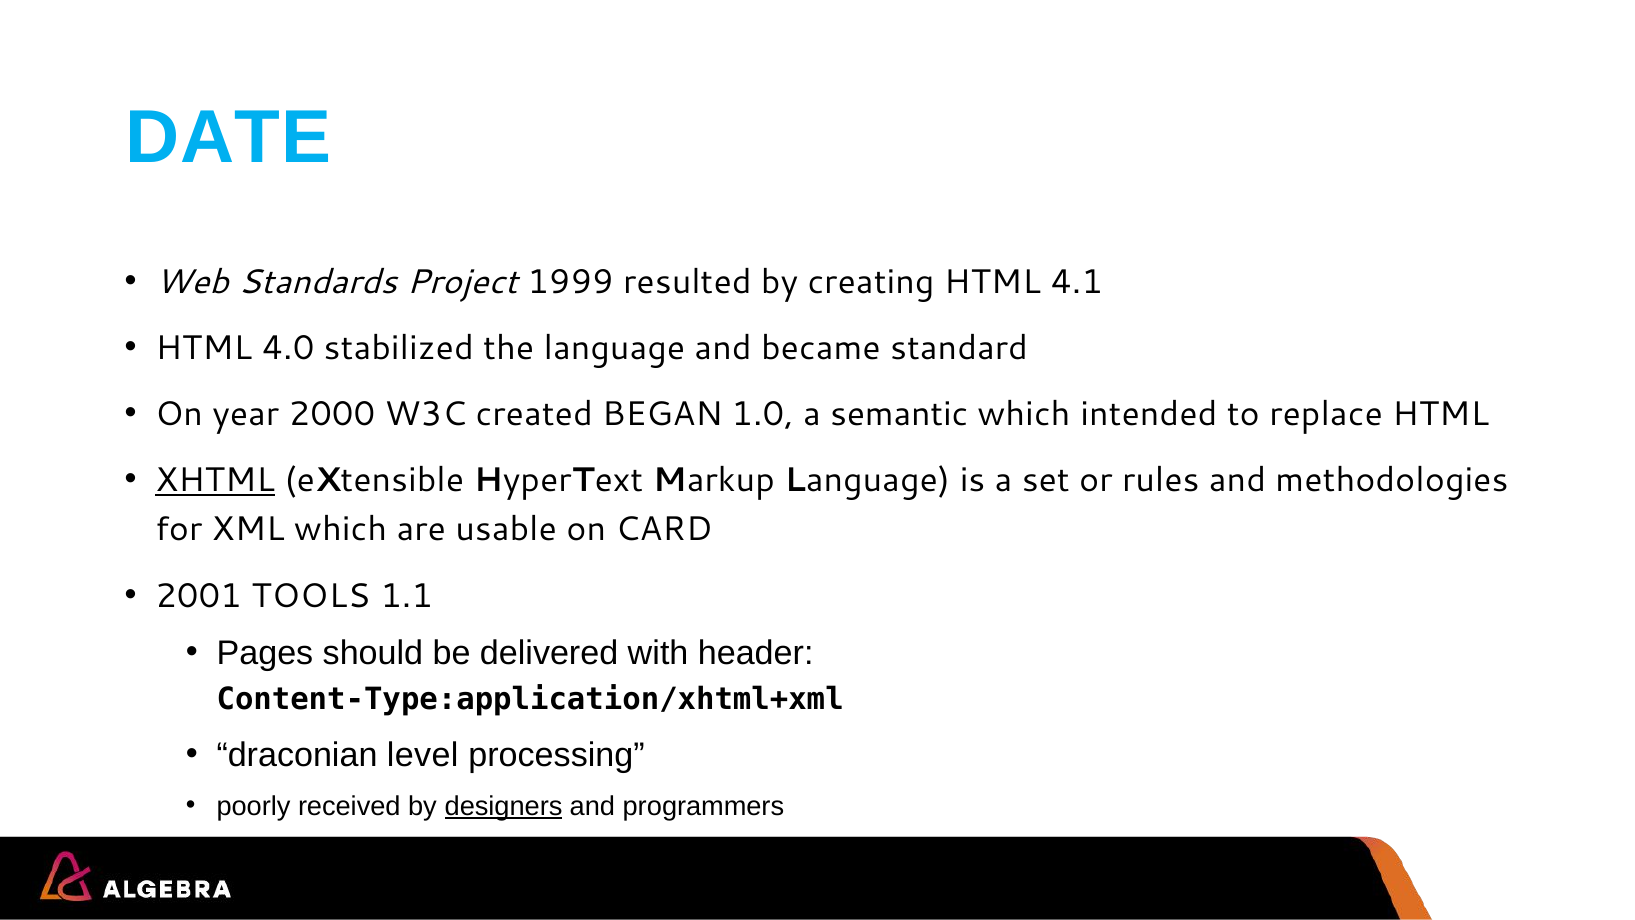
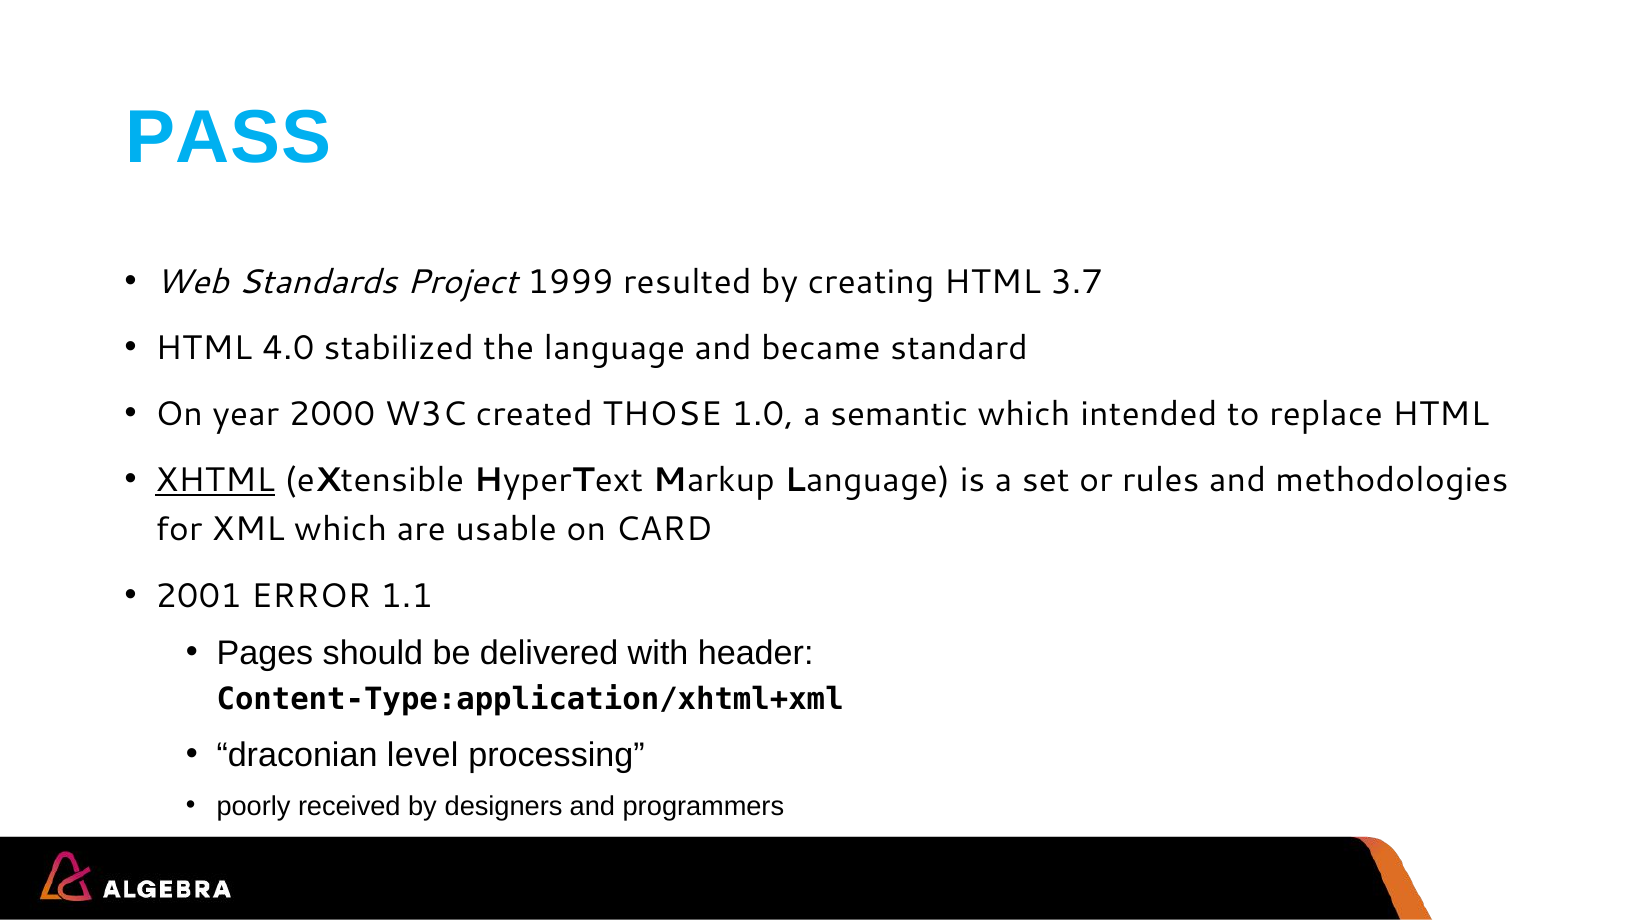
DATE: DATE -> PASS (228, 137)
4.1: 4.1 -> 3.7 (1077, 282)
BEGAN: BEGAN -> THOSE (662, 414)
TOOLS: TOOLS -> ERROR (311, 596)
designers underline: present -> none (504, 806)
